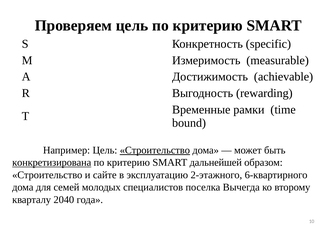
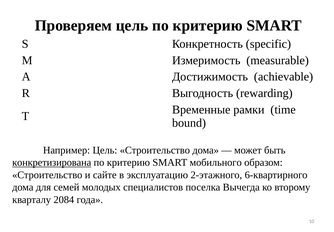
Строительство underline: present -> none (155, 150)
дальнейшей: дальнейшей -> мобильного (216, 162)
2040: 2040 -> 2084 (64, 199)
